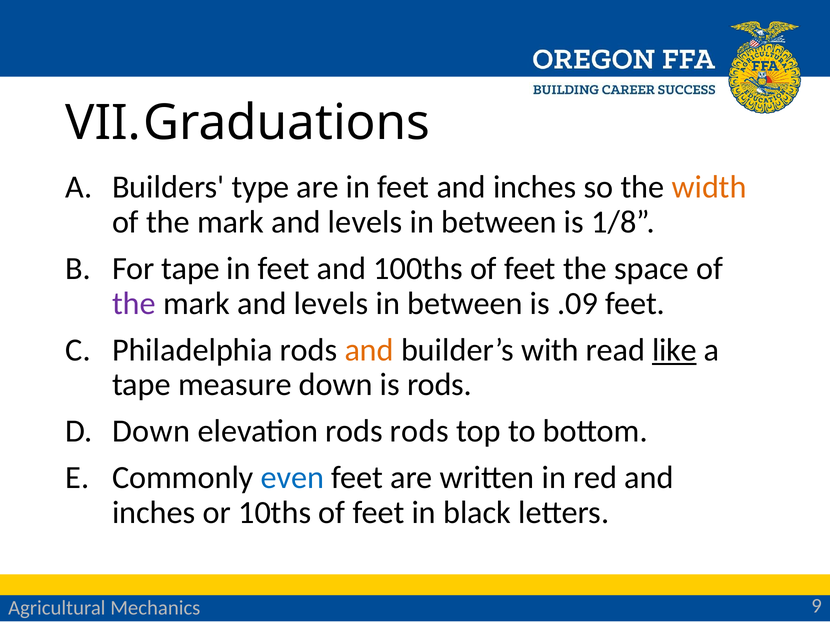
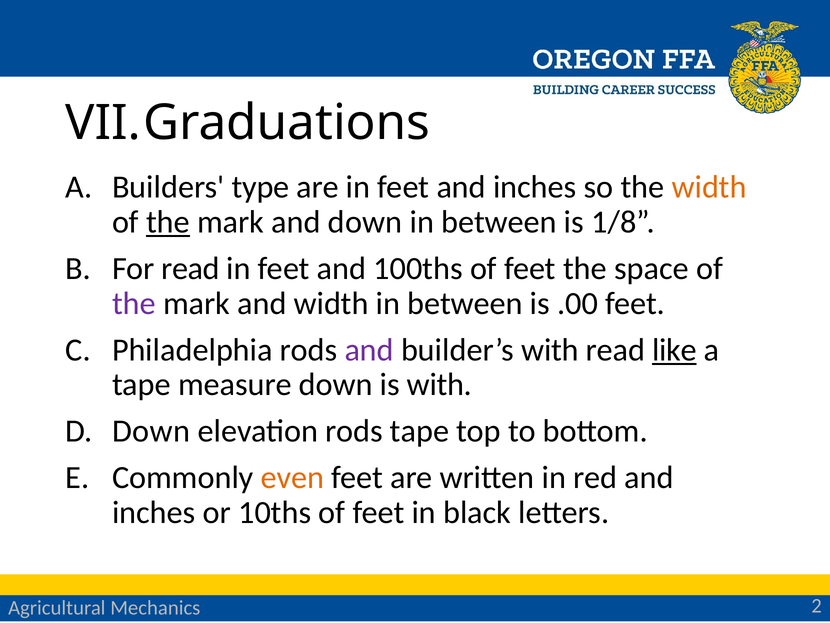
the underline: none -> present (168, 222)
levels: levels -> down (365, 222)
For tape: tape -> read (191, 268)
levels: levels -> width (331, 303)
.09: .09 -> .00 (578, 303)
and colour: orange -> purple (369, 350)
is rods: rods -> with (439, 385)
rods rods: rods -> tape (419, 431)
even colour: blue -> orange (292, 477)
9: 9 -> 2 (817, 606)
